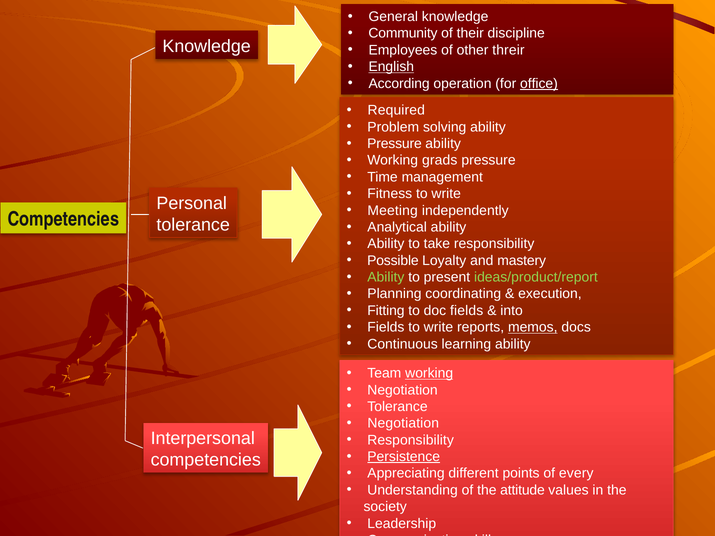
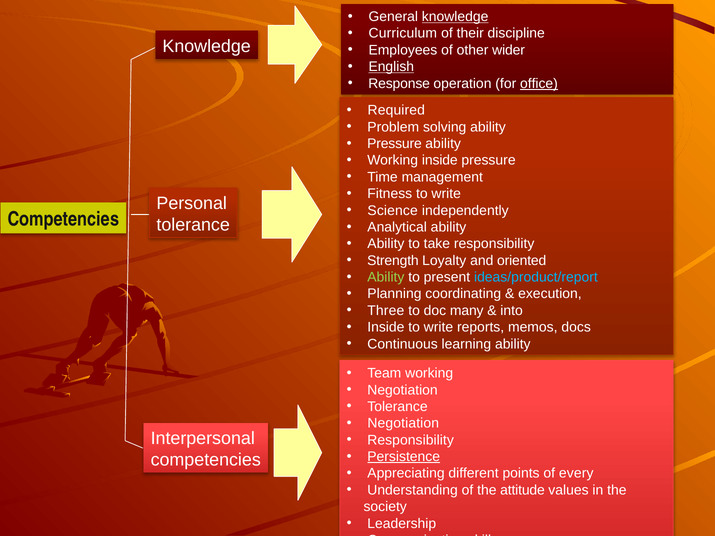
knowledge underline: none -> present (455, 17)
Community: Community -> Curriculum (403, 33)
threir: threir -> wider (509, 50)
According: According -> Response (399, 83)
Working grads: grads -> inside (440, 160)
Meeting: Meeting -> Science (393, 211)
Possible: Possible -> Strength (393, 261)
mastery: mastery -> oriented (522, 261)
ideas/product/report colour: light green -> light blue (536, 277)
Fitting: Fitting -> Three (386, 311)
doc fields: fields -> many (467, 311)
Fields: Fields -> Inside (386, 327)
memos underline: present -> none (533, 327)
working underline: present -> none (429, 373)
